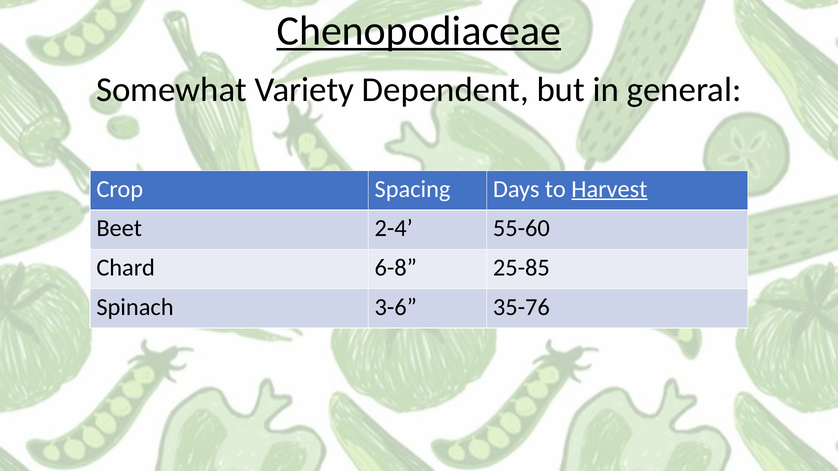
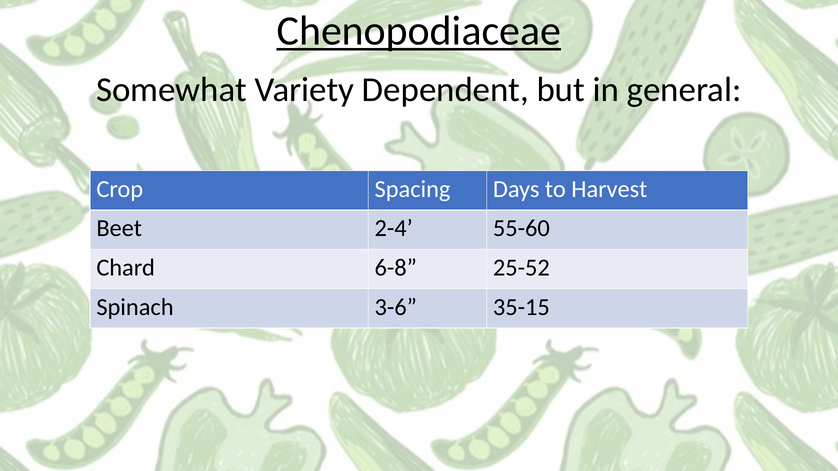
Harvest underline: present -> none (609, 189)
25-85: 25-85 -> 25-52 (521, 268)
35-76: 35-76 -> 35-15 (521, 307)
